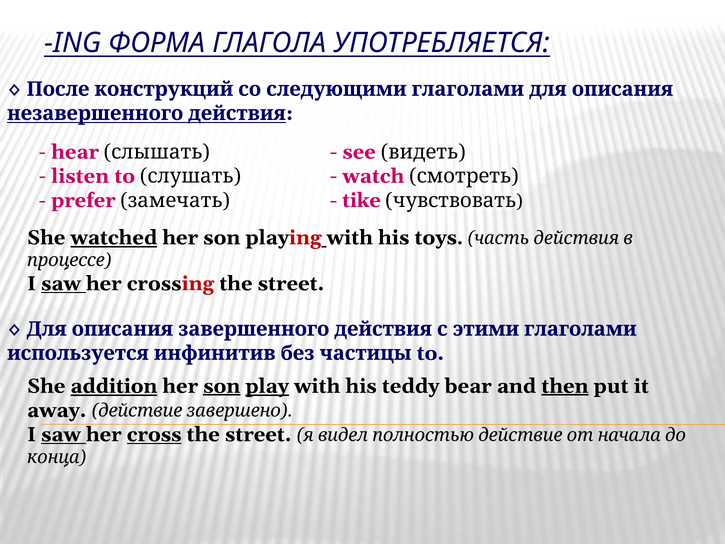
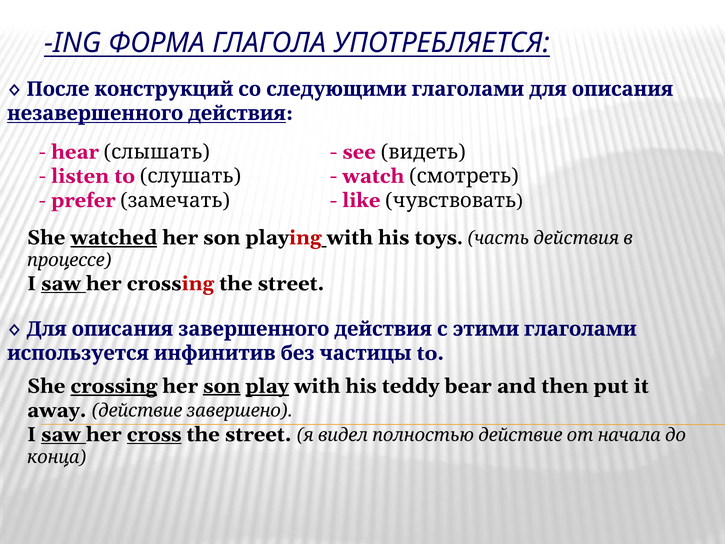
tike: tike -> like (361, 200)
She addition: addition -> crossing (114, 386)
then underline: present -> none (565, 386)
